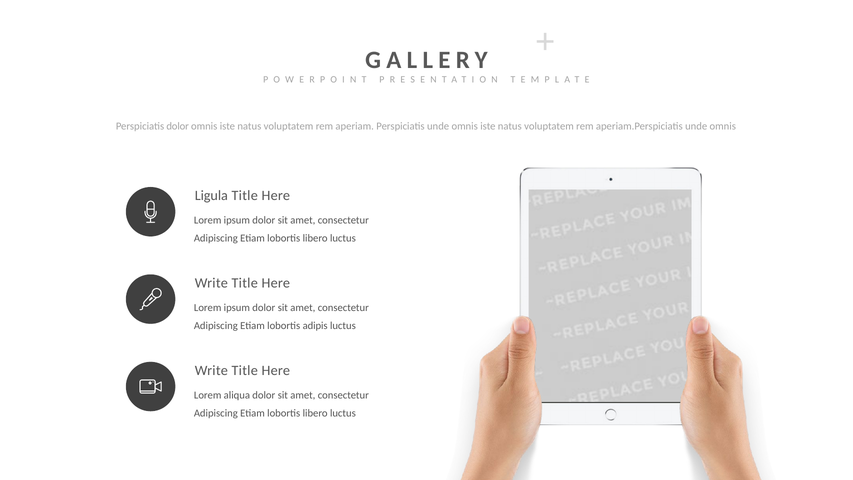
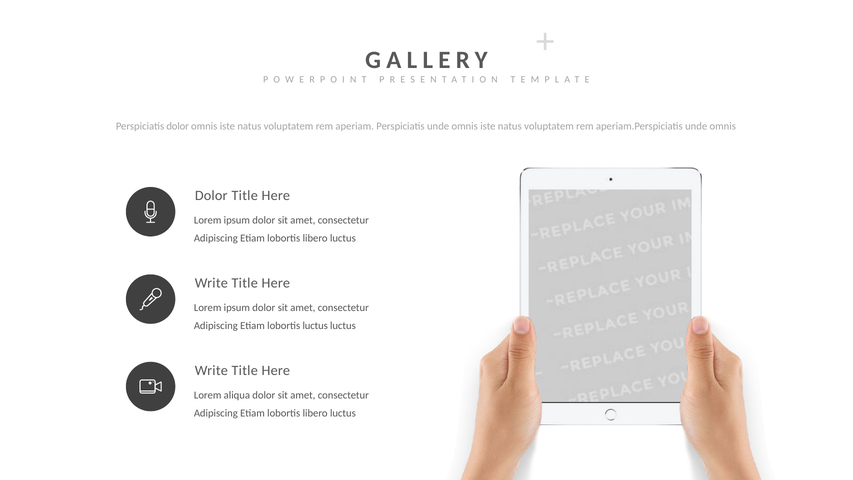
Ligula: Ligula -> Dolor (211, 196)
lobortis adipis: adipis -> luctus (315, 326)
